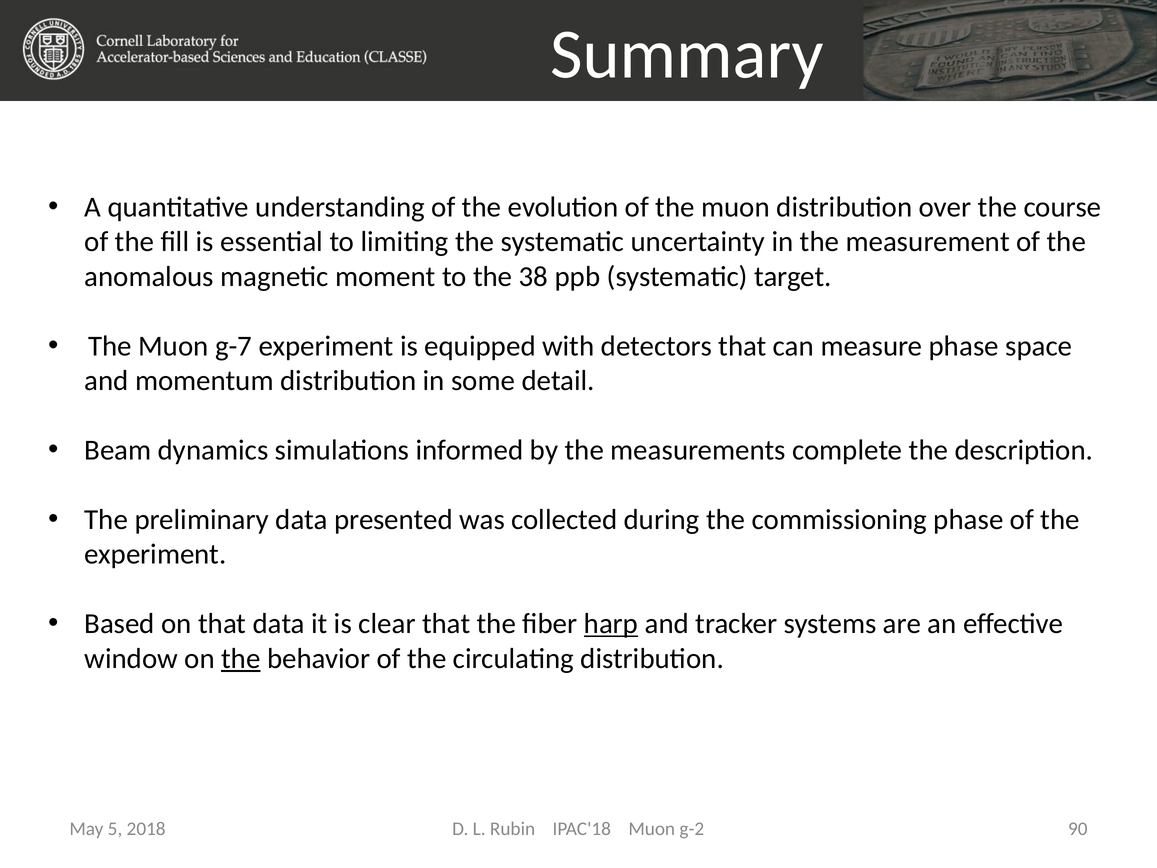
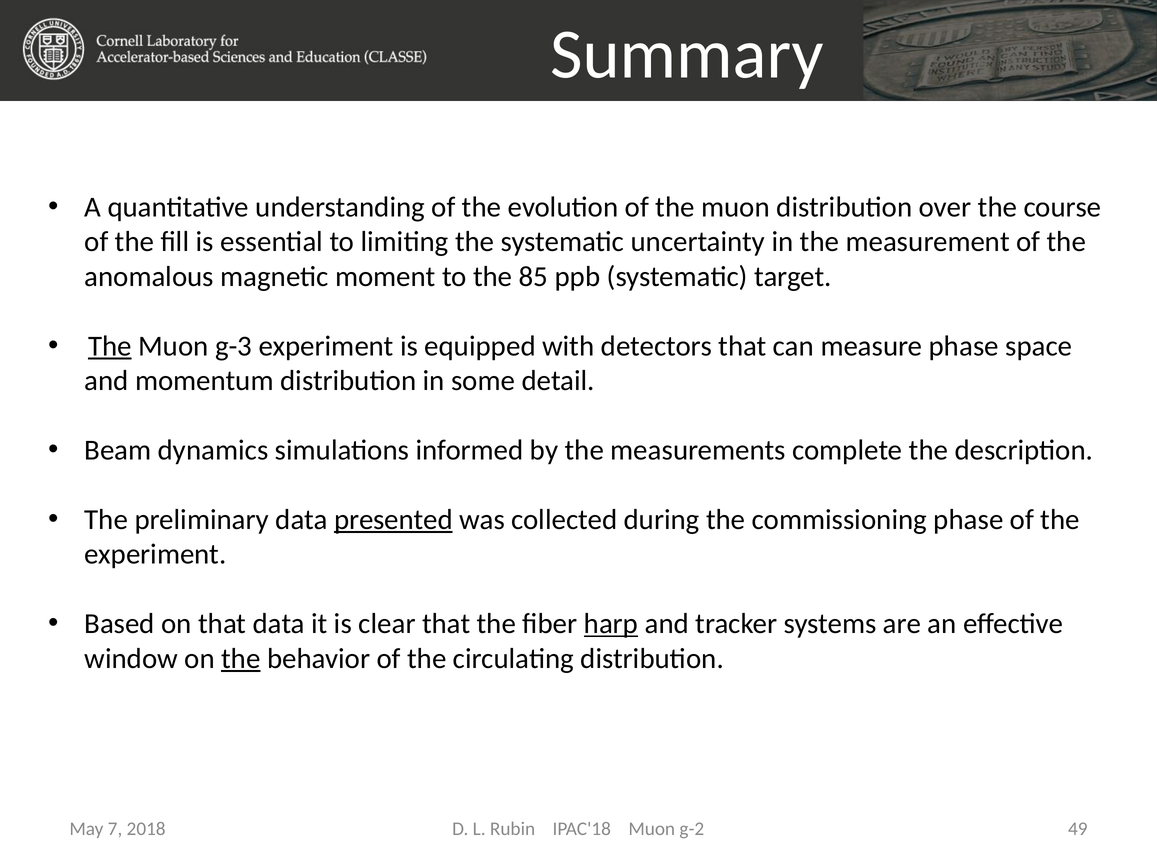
38: 38 -> 85 (533, 277)
The underline: none -> present (110, 346)
g-7: g-7 -> g-3 (234, 346)
presented underline: none -> present (393, 519)
90: 90 -> 49 (1078, 829)
5: 5 -> 7 (115, 829)
